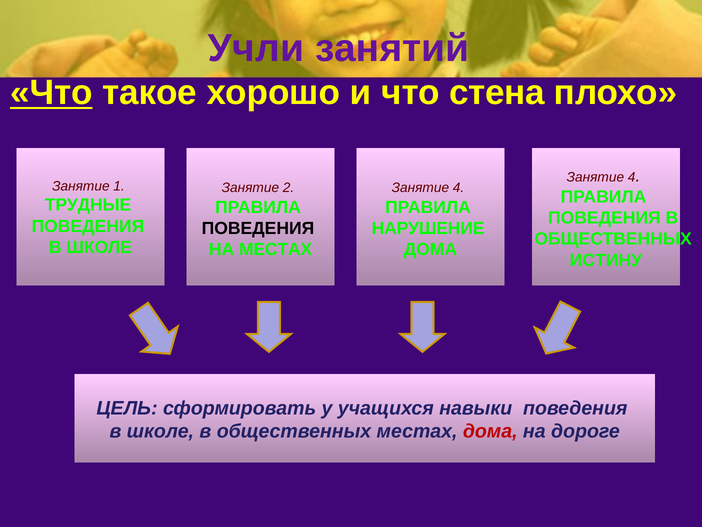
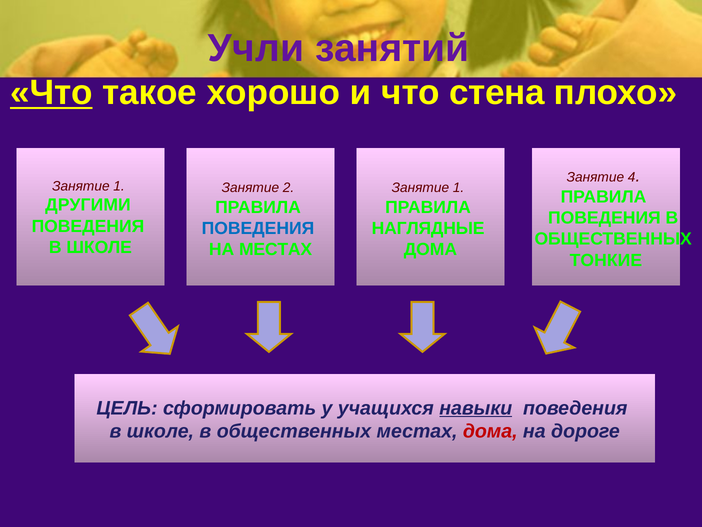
4: 4 -> 1 (459, 188)
ТРУДНЫЕ: ТРУДНЫЕ -> ДРУГИМИ (88, 205)
ПОВЕДЕНИЯ colour: black -> blue (258, 228)
НАРУШЕНИЕ: НАРУШЕНИЕ -> НАГЛЯДНЫЕ (428, 228)
ИСТИНУ: ИСТИНУ -> ТОНКИЕ (606, 260)
навыки underline: none -> present (476, 408)
